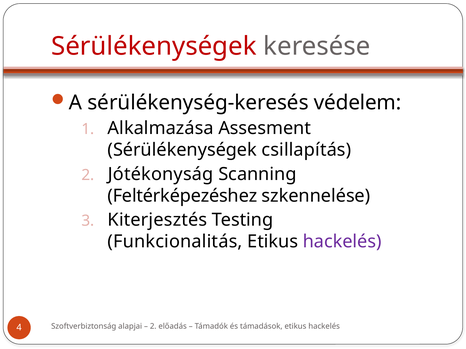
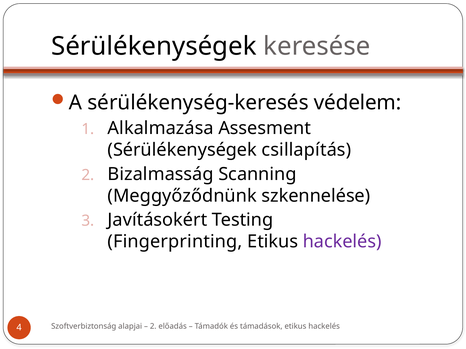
Sérülékenységek colour: red -> black (154, 46)
Jótékonyság: Jótékonyság -> Bizalmasság (161, 174)
Feltérképezéshez: Feltérképezéshez -> Meggyőződnünk (182, 196)
Kiterjesztés: Kiterjesztés -> Javításokért (157, 220)
Funkcionalitás: Funkcionalitás -> Fingerprinting (175, 242)
